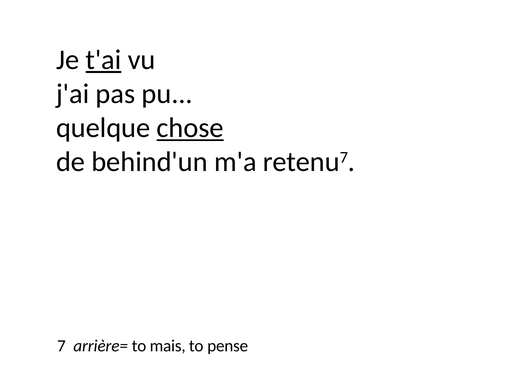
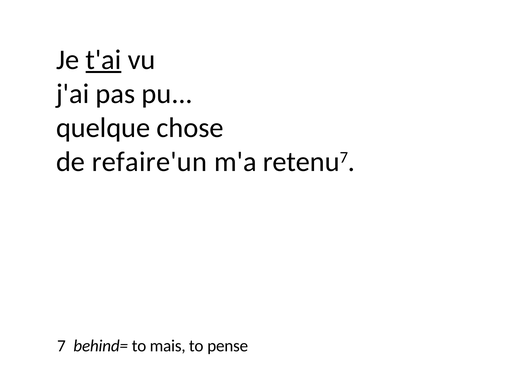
chose underline: present -> none (190, 128)
behind'un: behind'un -> refaire'un (149, 162)
arrière=: arrière= -> behind= (101, 346)
